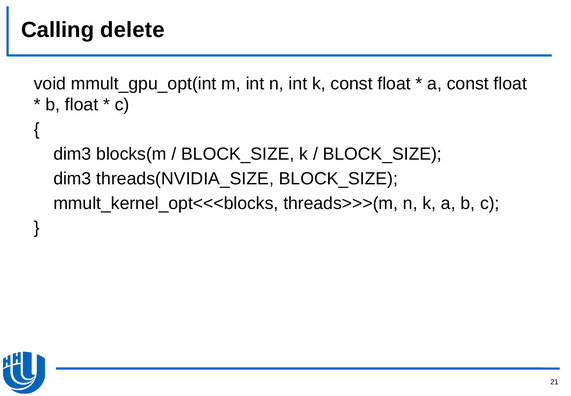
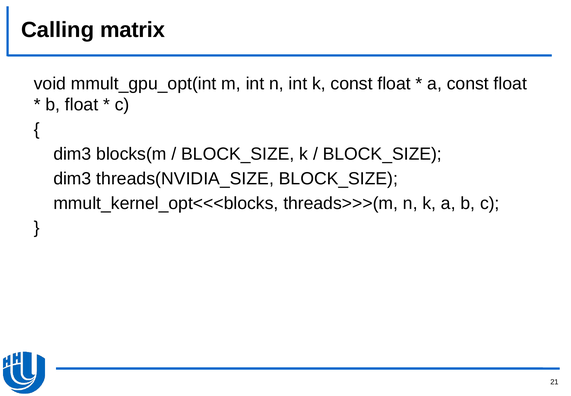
delete: delete -> matrix (133, 30)
